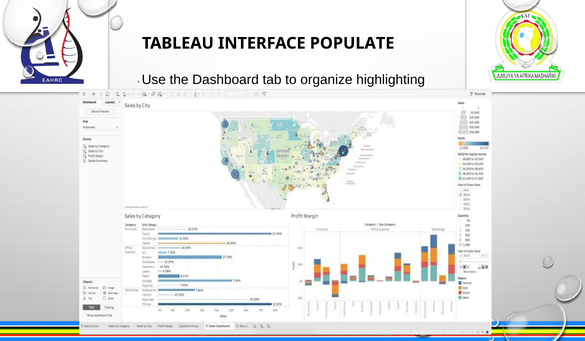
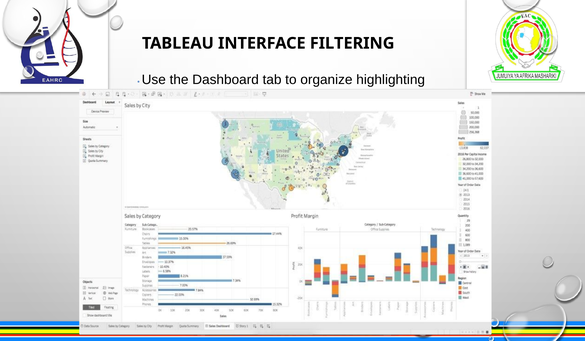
POPULATE: POPULATE -> FILTERING (352, 43)
